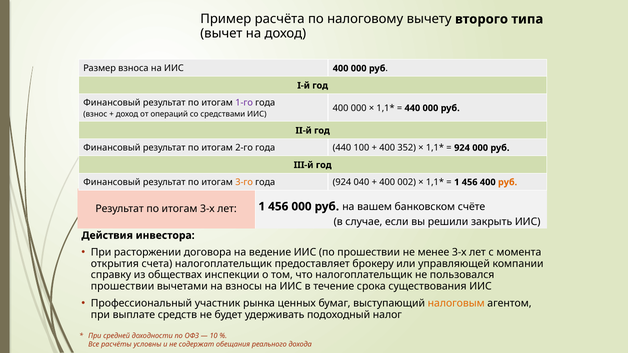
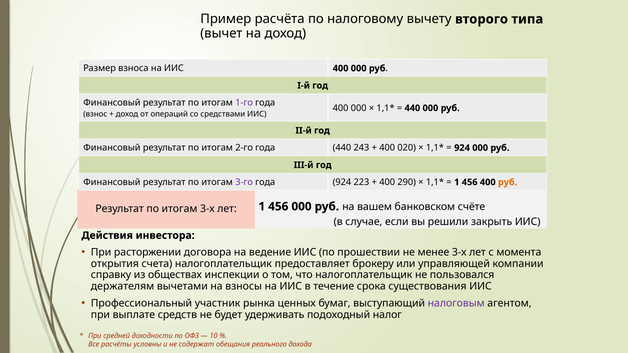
100: 100 -> 243 (361, 148)
352: 352 -> 020 (407, 148)
3-го colour: orange -> purple (244, 182)
040: 040 -> 223 (361, 182)
002: 002 -> 290 (407, 182)
прошествии: прошествии -> держателям (123, 286)
налоговым colour: orange -> purple (456, 304)
